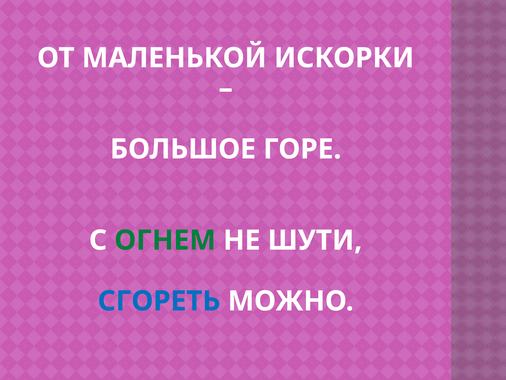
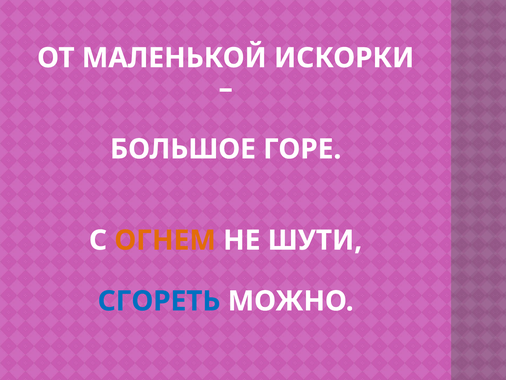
ОГНЕМ colour: green -> orange (165, 240)
